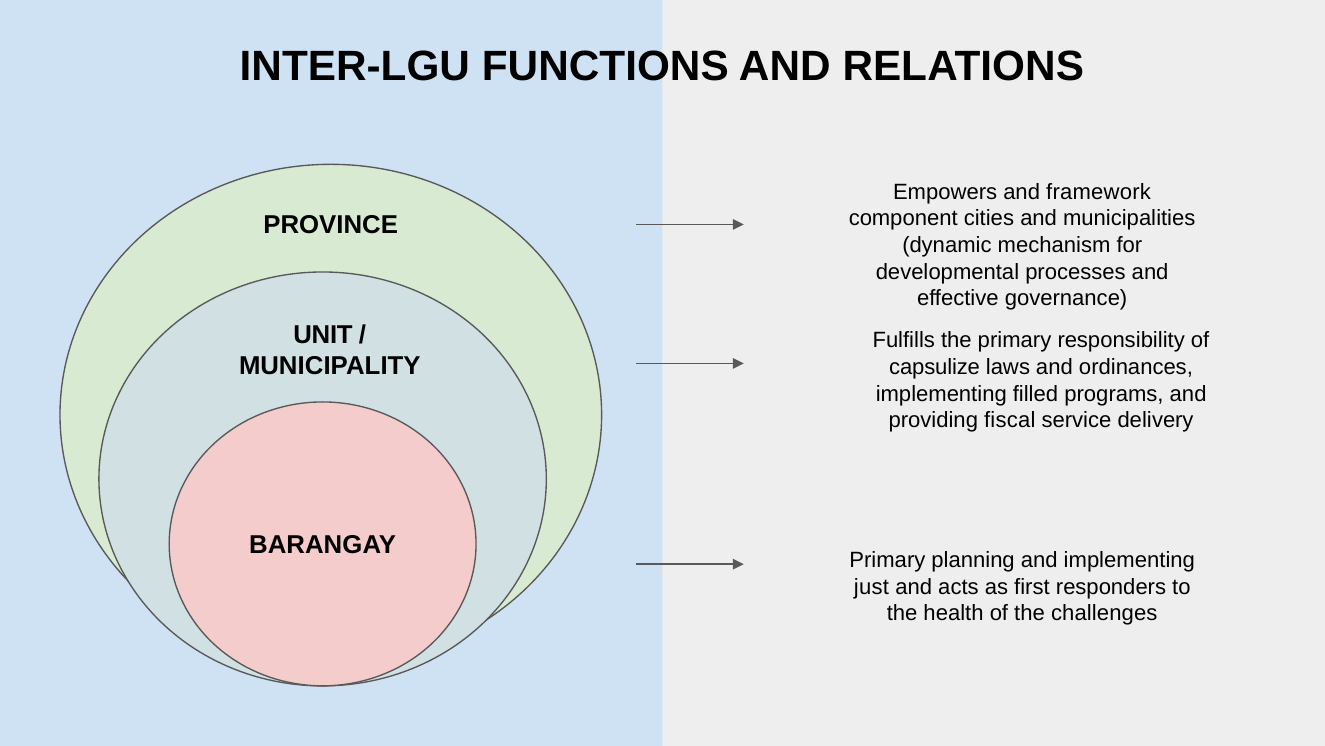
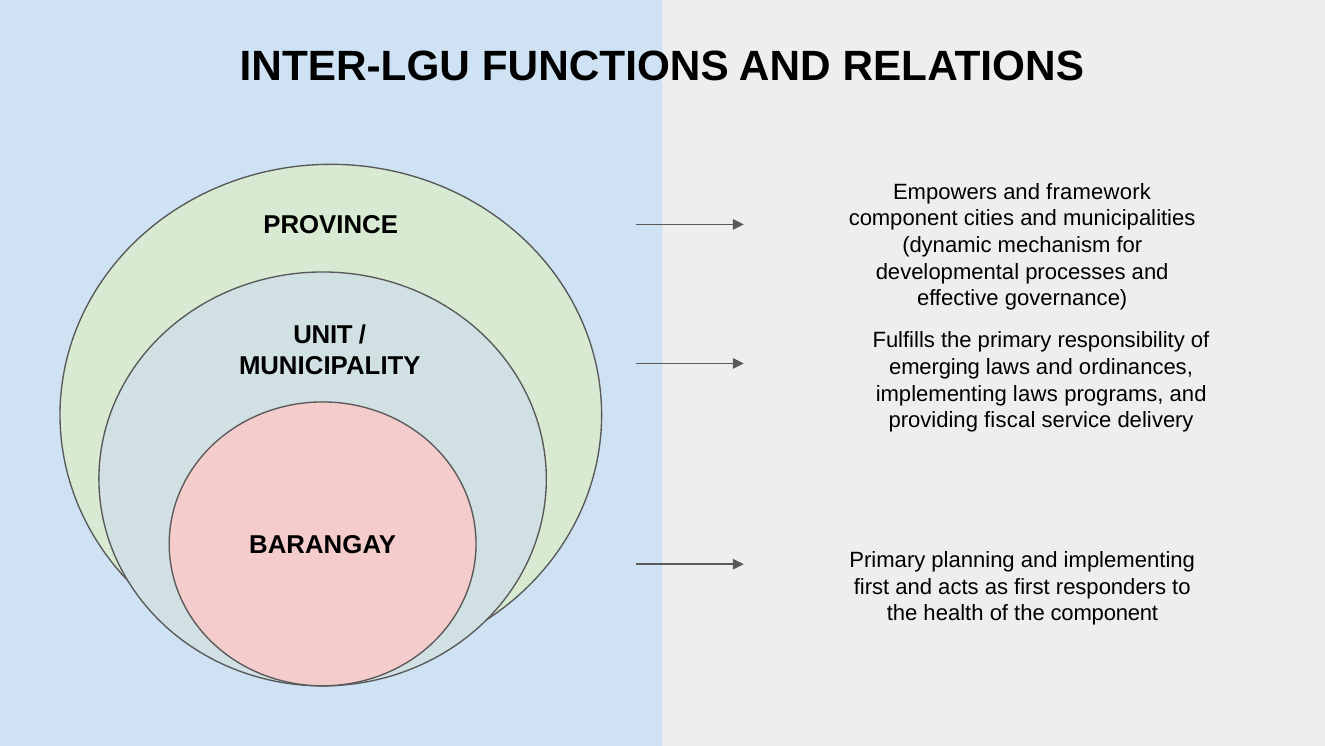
capsulize: capsulize -> emerging (935, 367)
implementing filled: filled -> laws (1035, 393)
just: just -> first (872, 587)
the challenges: challenges -> component (1104, 613)
